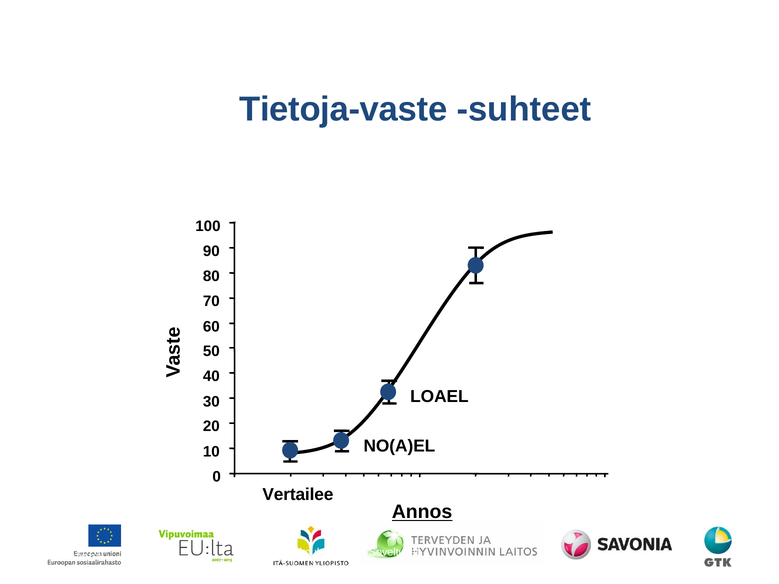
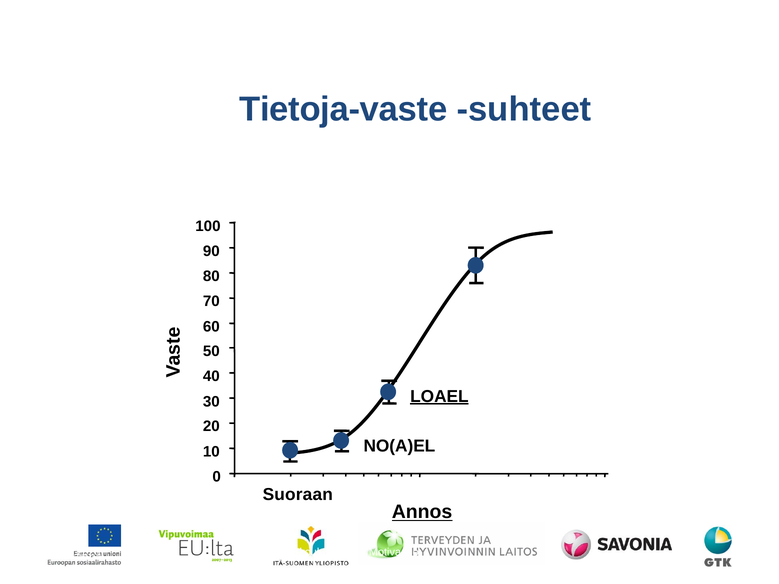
LOAEL underline: none -> present (439, 396)
Vertailee: Vertailee -> Suoraan (298, 495)
Soveltuvat: Soveltuvat -> Motivaatio (394, 553)
